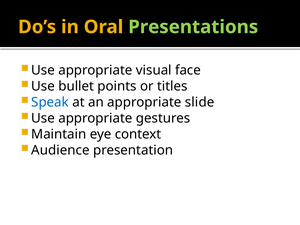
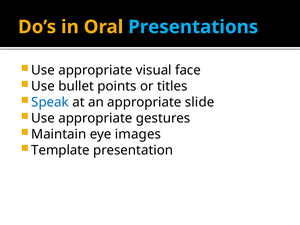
Presentations colour: light green -> light blue (193, 27)
context: context -> images (138, 134)
Audience: Audience -> Template (60, 150)
